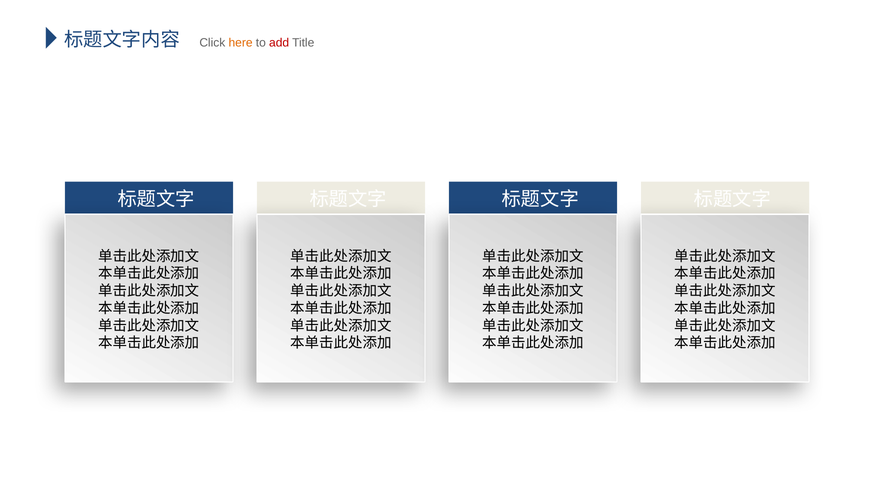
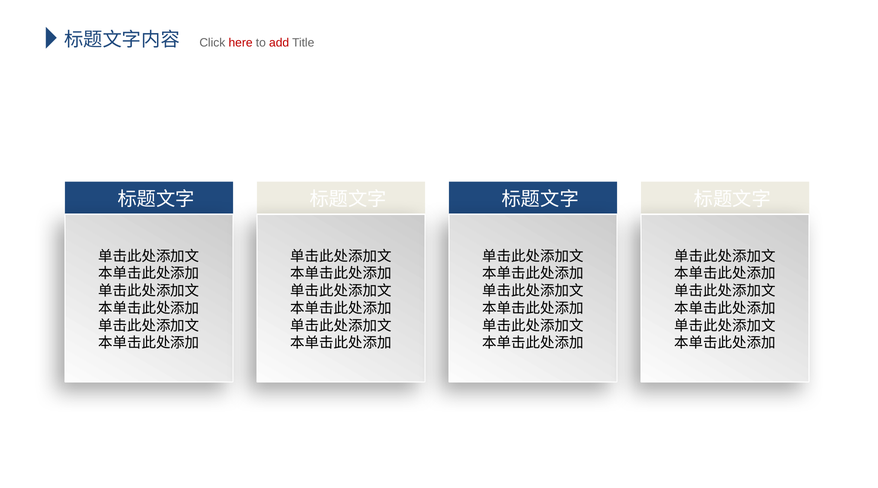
here colour: orange -> red (241, 43)
